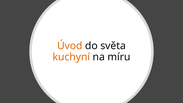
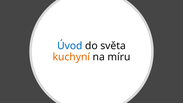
Úvod colour: orange -> blue (70, 46)
